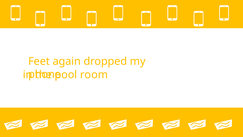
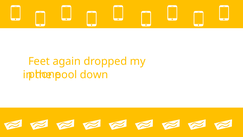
room: room -> down (94, 75)
